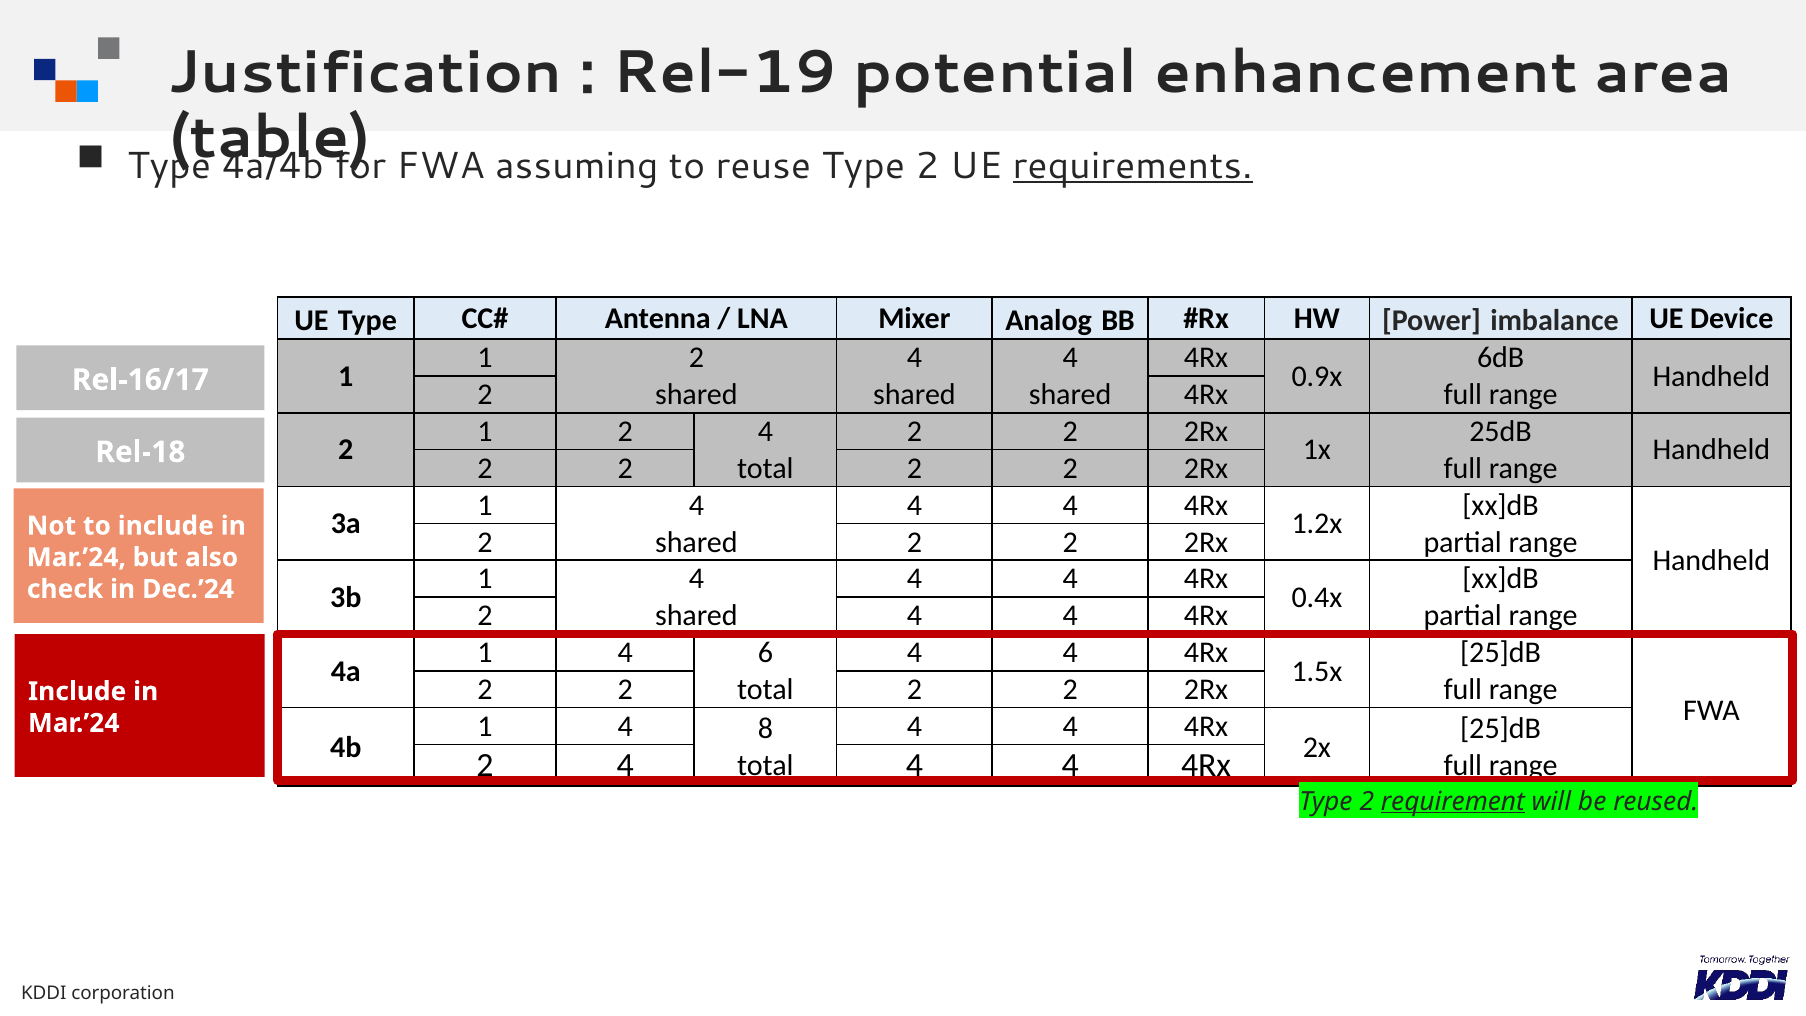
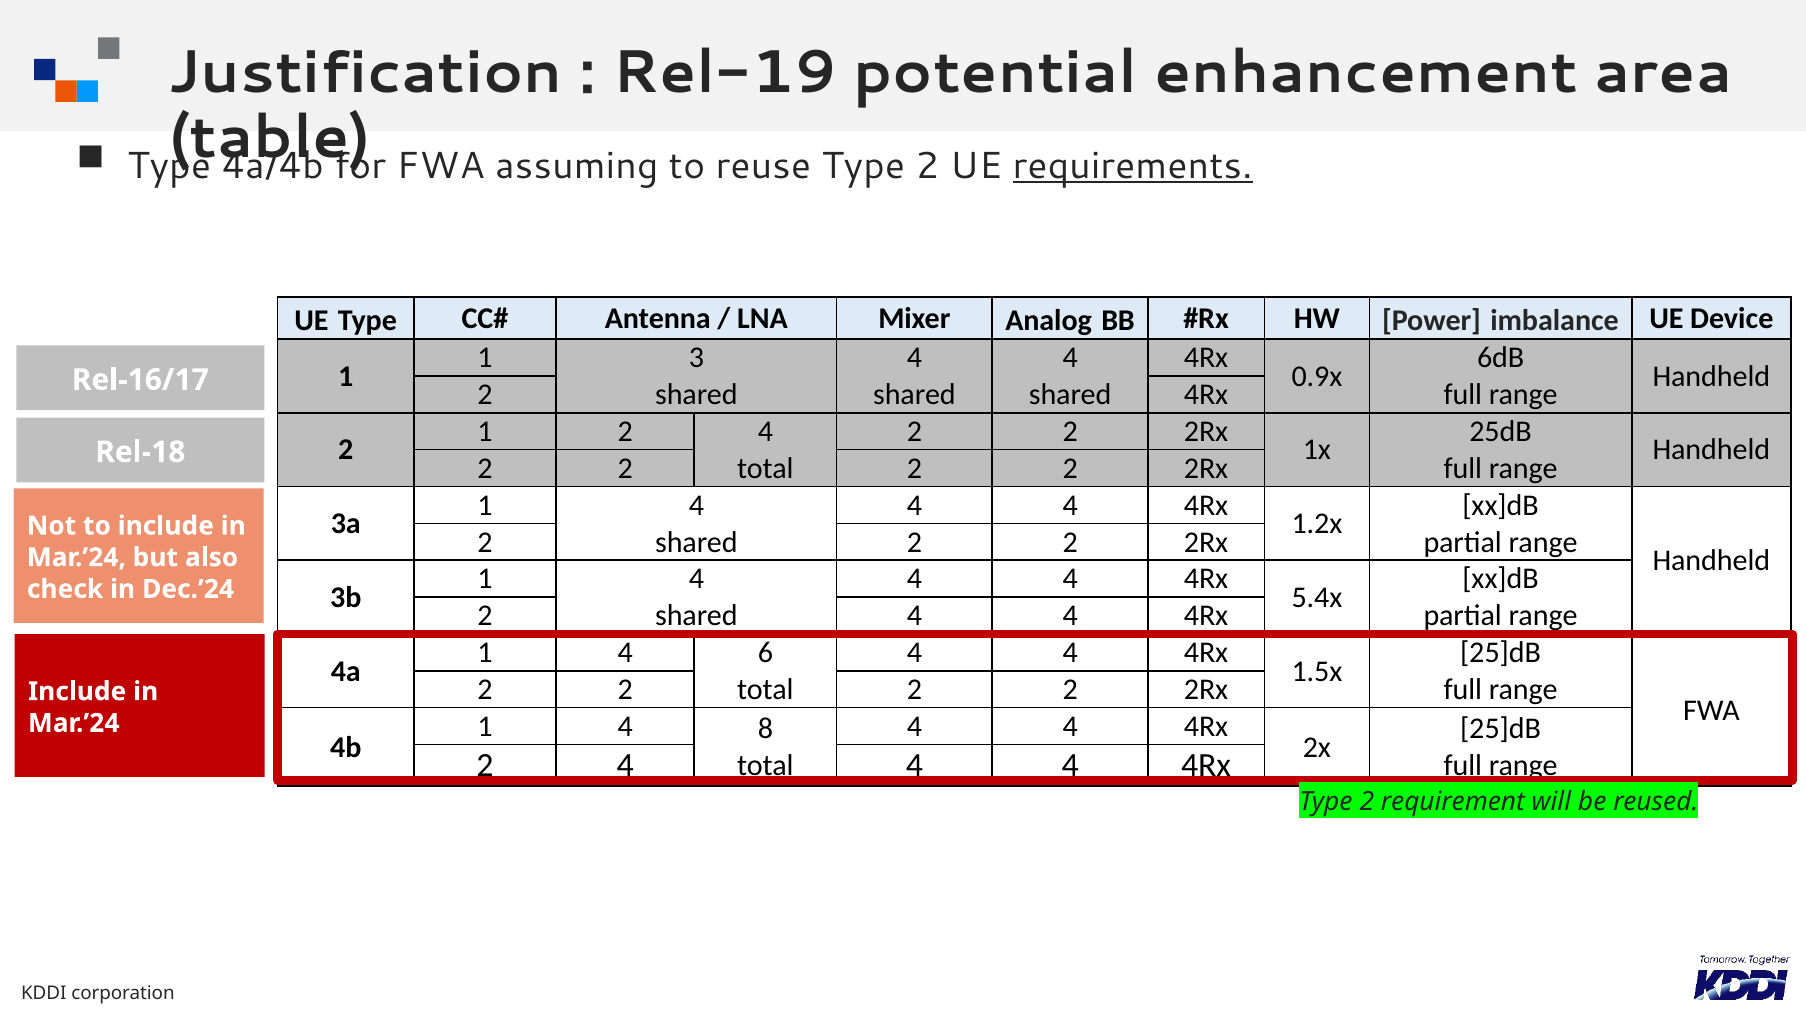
2: 2 -> 3 (696, 358)
0.4x: 0.4x -> 5.4x (1317, 597)
requirement underline: present -> none (1453, 801)
